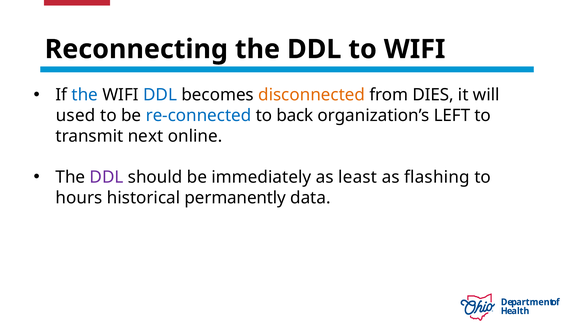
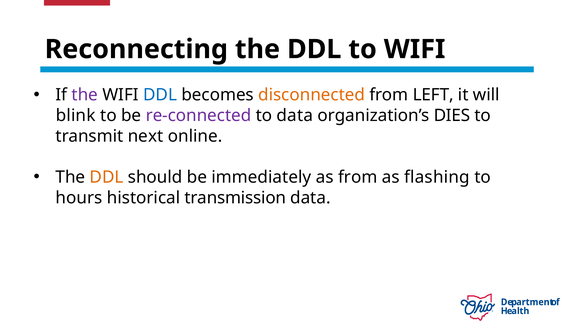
the colour: blue -> purple (85, 95)
DIES: DIES -> LEFT (433, 95)
used: used -> blink (76, 115)
re-connected colour: blue -> purple (199, 115)
to back: back -> data (295, 115)
LEFT: LEFT -> DIES (452, 115)
DDL colour: purple -> orange (107, 177)
as least: least -> from (358, 177)
permanently: permanently -> transmission (235, 197)
